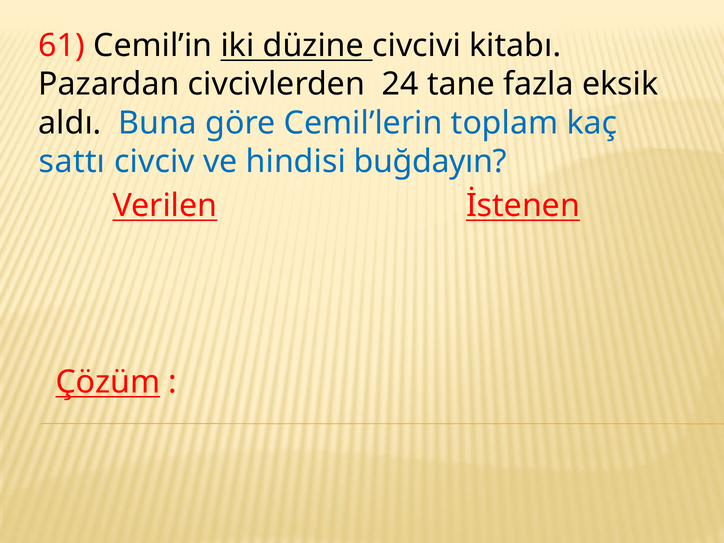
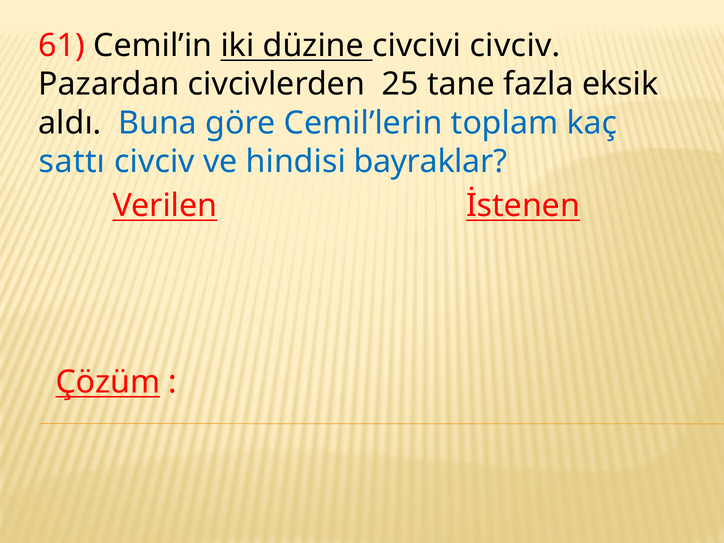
civcivi kitabı: kitabı -> civciv (515, 46)
24: 24 -> 25 (400, 84)
buğdayın: buğdayın -> bayraklar (430, 162)
